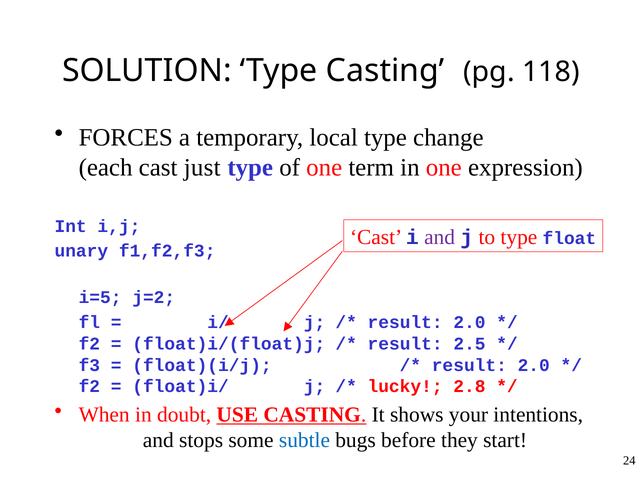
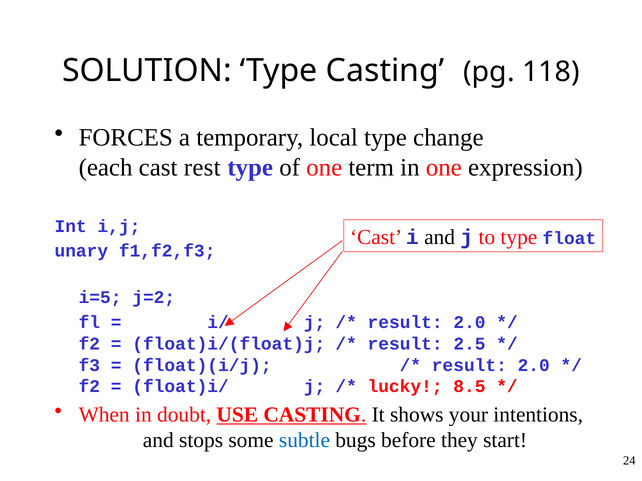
just: just -> rest (202, 168)
and colour: purple -> black (440, 237)
2.8: 2.8 -> 8.5 (469, 387)
